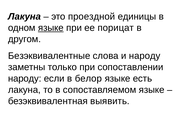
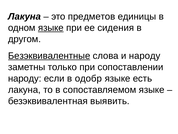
проездной: проездной -> предметов (92, 16)
порицат: порицат -> сидения (116, 28)
Безэквивалентные underline: none -> present (49, 56)
белор: белор -> одобр (88, 78)
